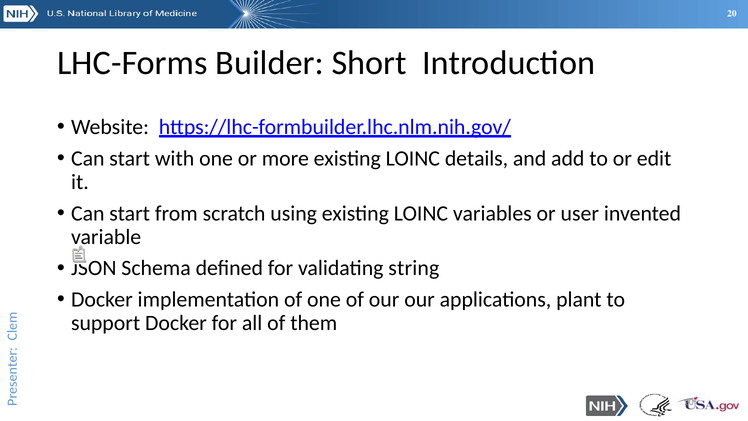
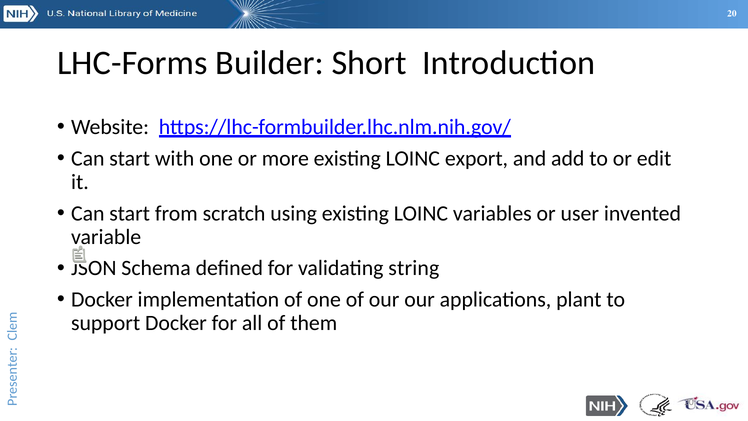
details: details -> export (476, 158)
